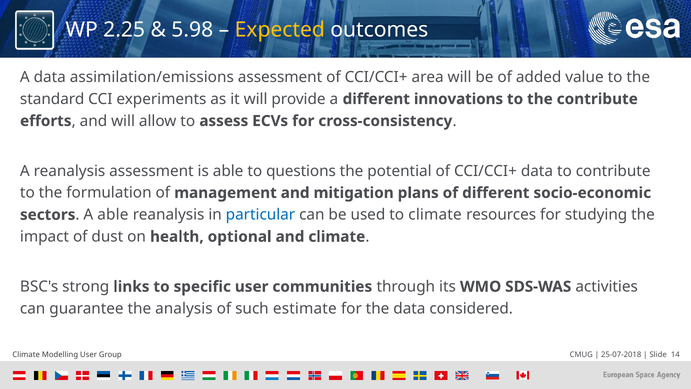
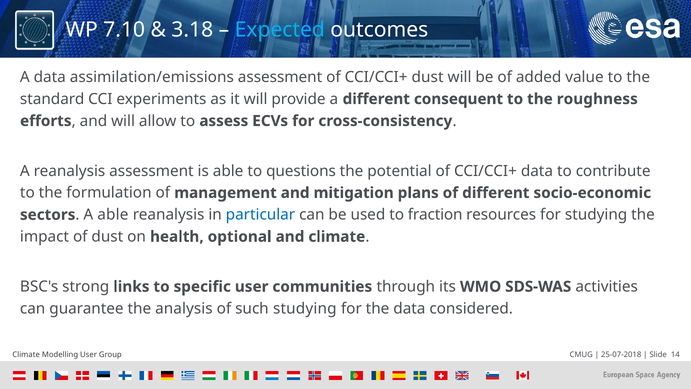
2.25: 2.25 -> 7.10 (124, 30)
5.98: 5.98 -> 3.18 (192, 30)
Expected colour: yellow -> light blue (280, 30)
CCI/CCI+ area: area -> dust (428, 77)
innovations: innovations -> consequent (458, 99)
the contribute: contribute -> roughness (597, 99)
to climate: climate -> fraction (435, 215)
such estimate: estimate -> studying (305, 308)
